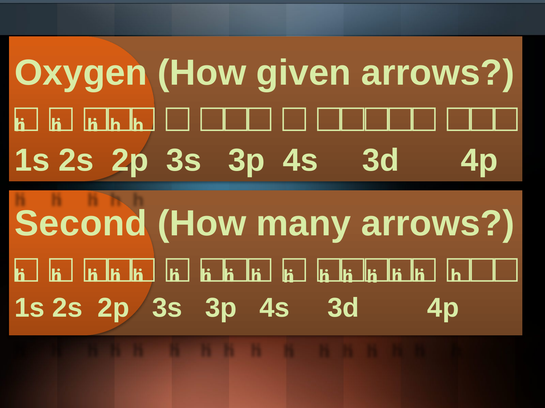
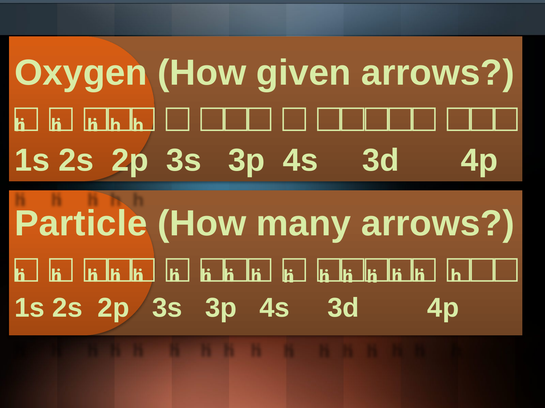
Second: Second -> Particle (81, 224)
